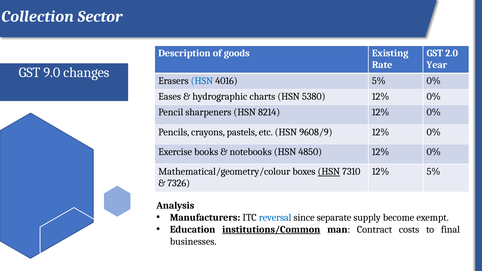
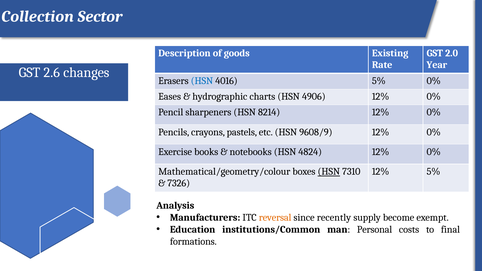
9.0: 9.0 -> 2.6 (52, 73)
5380: 5380 -> 4906 (314, 97)
4850: 4850 -> 4824 (310, 152)
reversal colour: blue -> orange (275, 218)
separate: separate -> recently (334, 218)
institutions/Common underline: present -> none (271, 230)
Contract: Contract -> Personal (375, 230)
businesses: businesses -> formations (193, 242)
